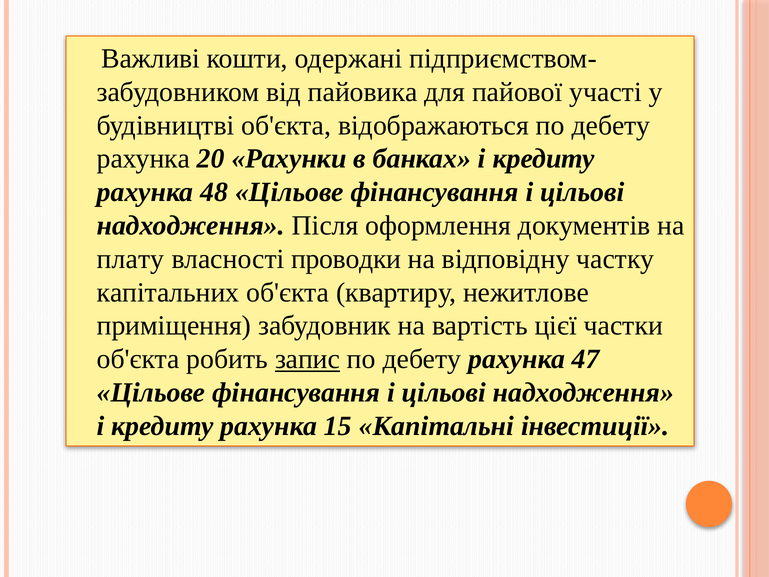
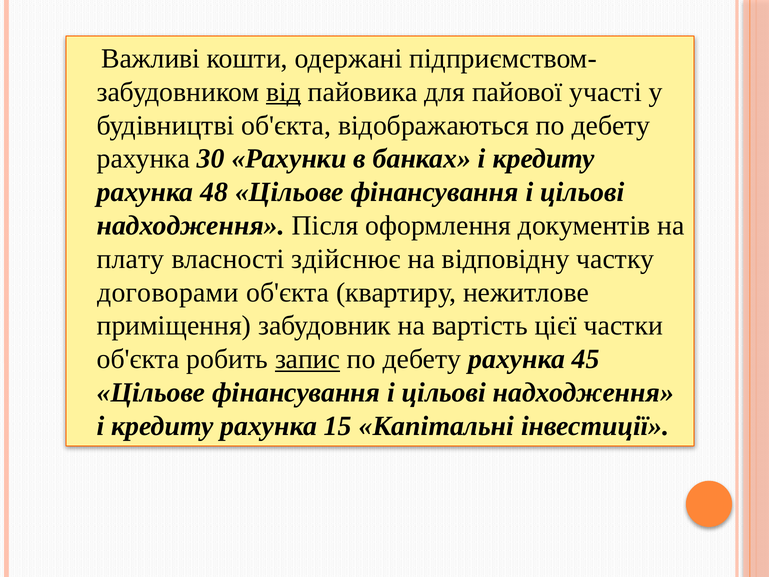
від underline: none -> present (283, 92)
20: 20 -> 30 (211, 159)
проводки: проводки -> здійснює (346, 259)
капітальних: капітальних -> договорами (168, 292)
47: 47 -> 45 (586, 359)
